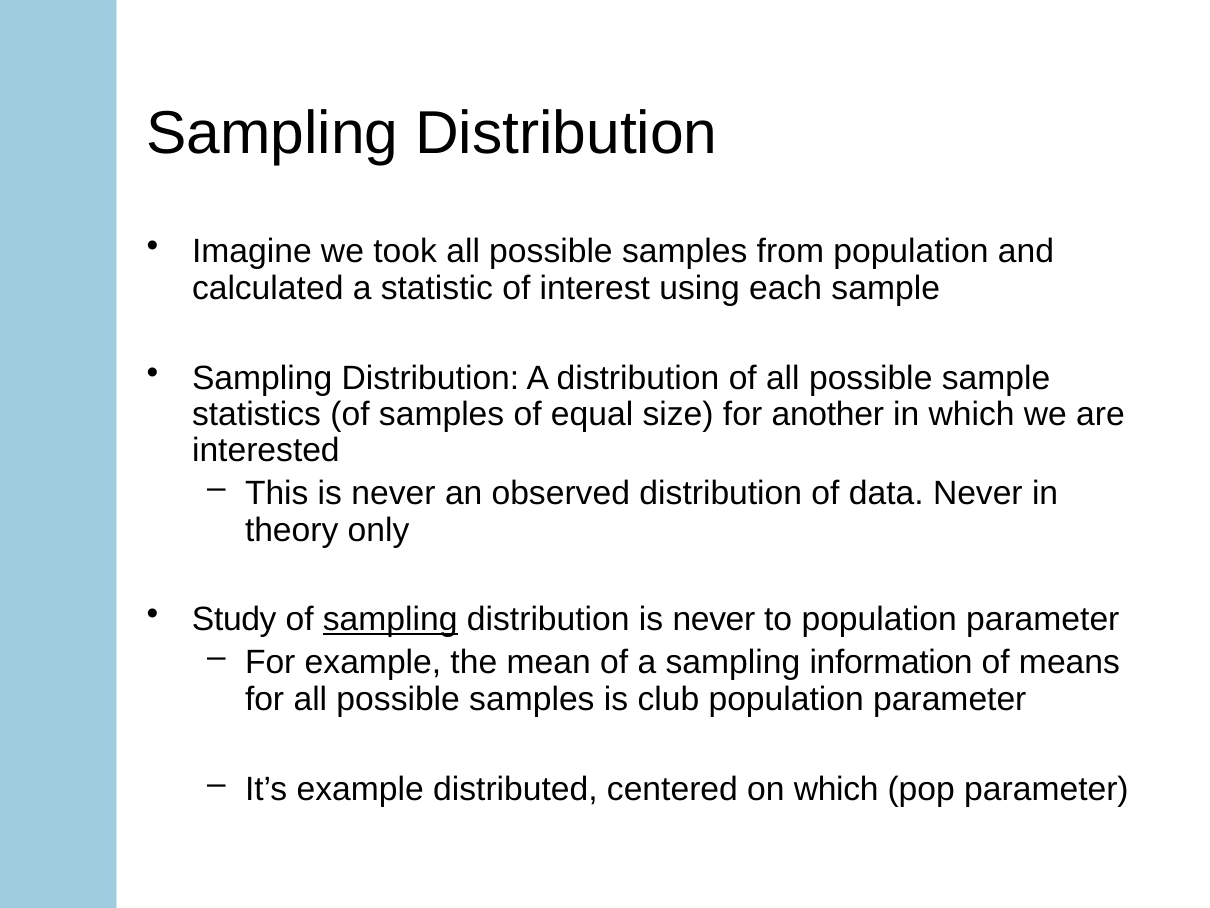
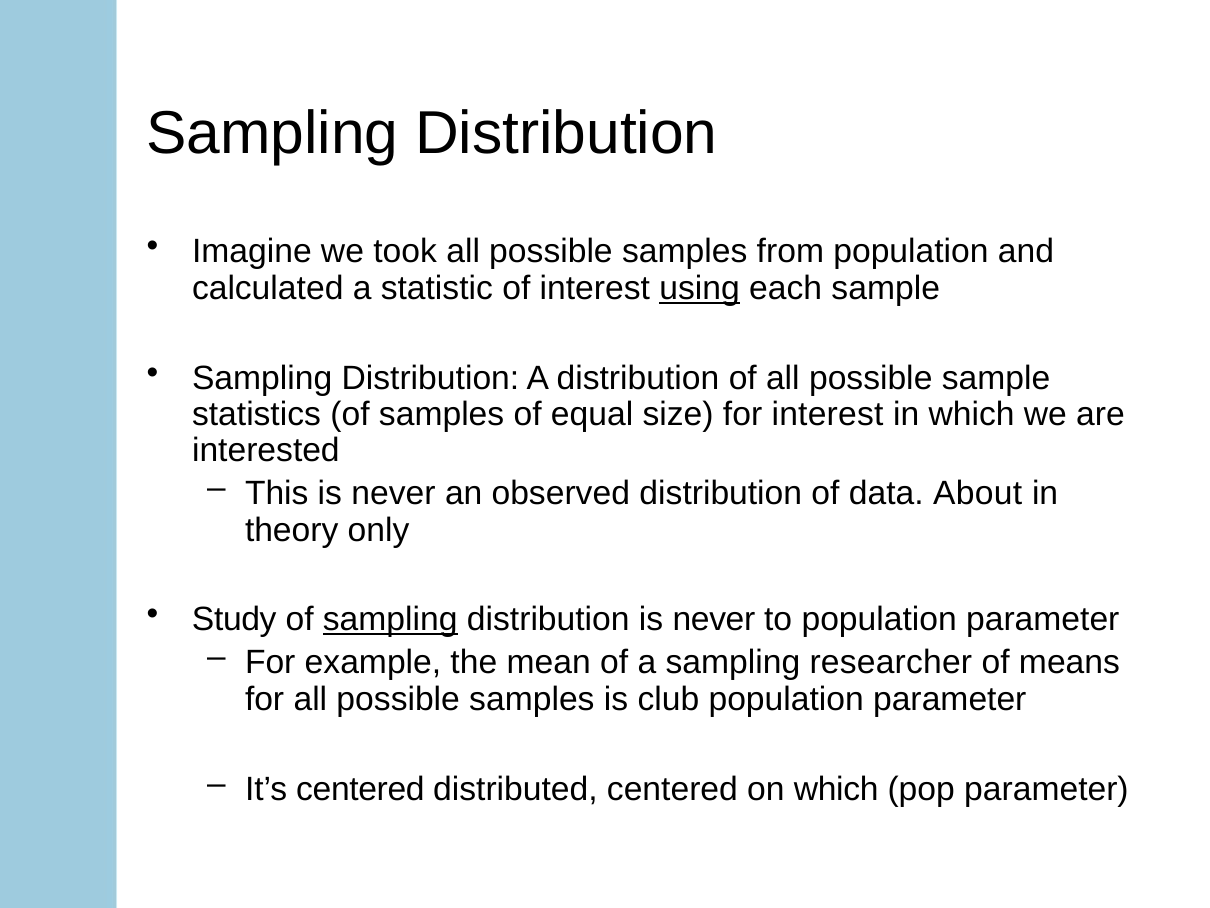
using underline: none -> present (700, 288)
for another: another -> interest (828, 414)
data Never: Never -> About (978, 493)
information: information -> researcher (891, 662)
It’s example: example -> centered (360, 789)
